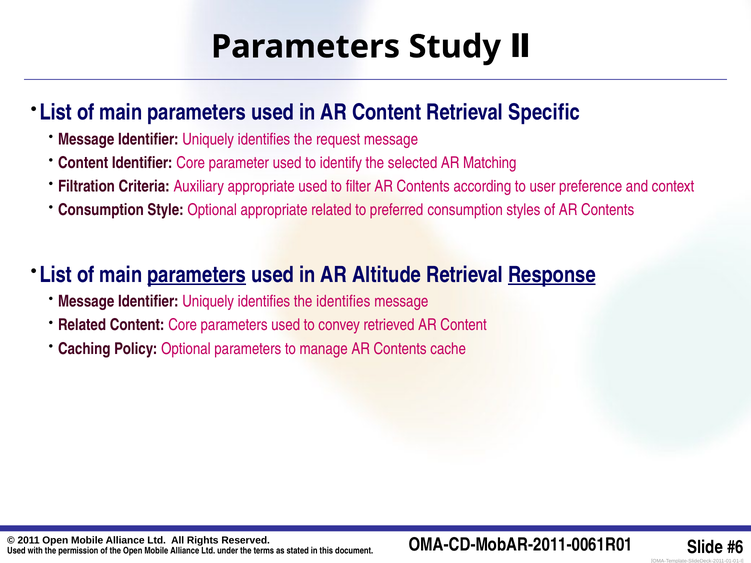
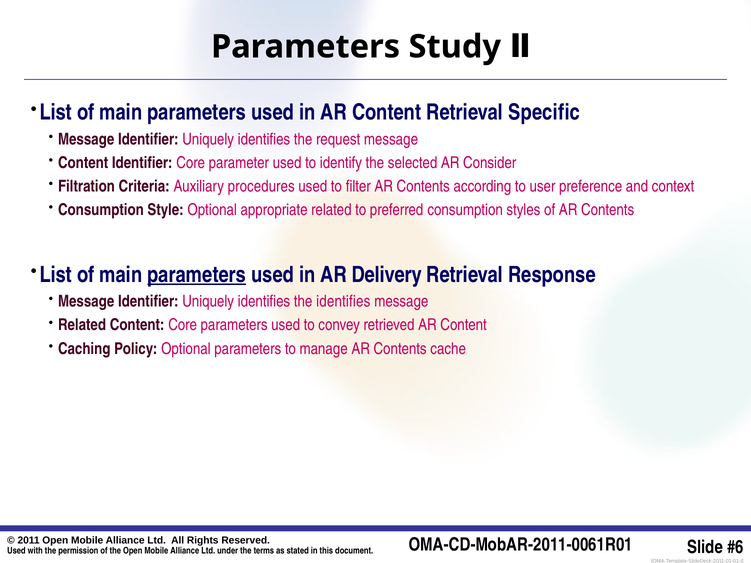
Matching: Matching -> Consider (490, 163)
Auxiliary appropriate: appropriate -> procedures (261, 186)
Altitude: Altitude -> Delivery (387, 275)
Response underline: present -> none (552, 275)
